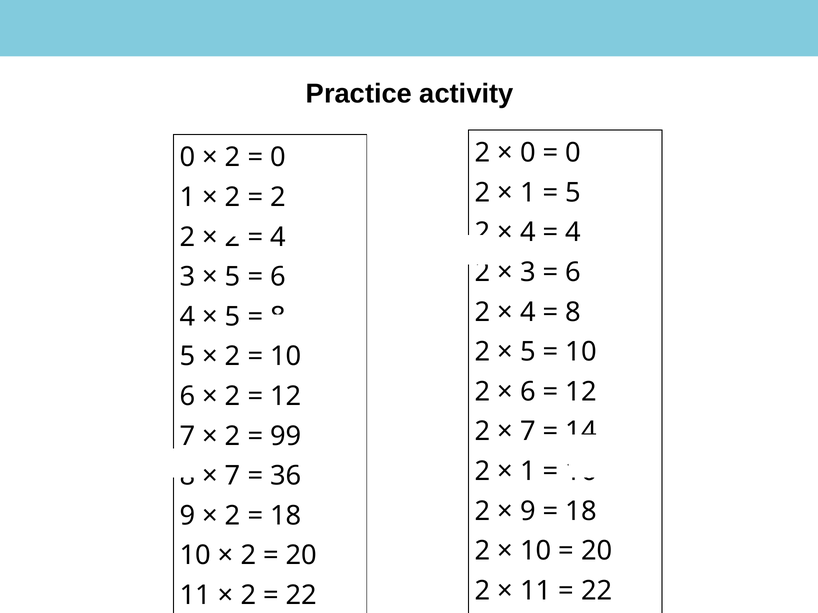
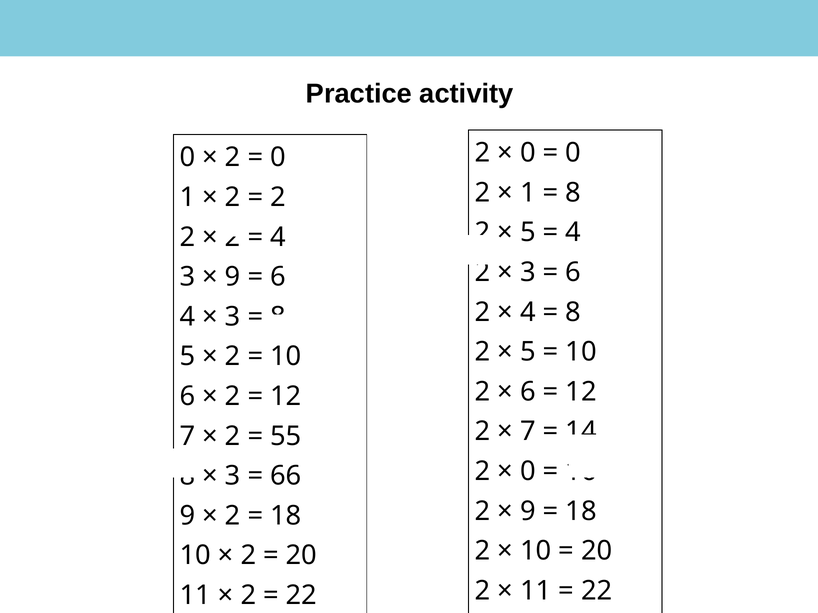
5: 5 -> 8 (573, 193)
4: 4 -> 5 (528, 233)
5: 5 -> 9 (233, 277)
5: 5 -> 3 (233, 317)
99: 99 -> 55 (286, 436)
1: 1 -> 0 (528, 472)
7: 7 -> 3 (233, 476)
36: 36 -> 66 (286, 476)
